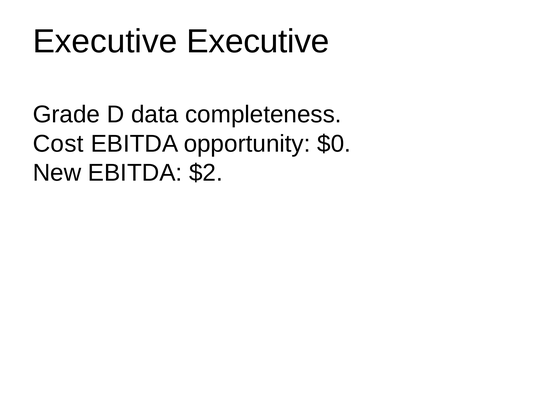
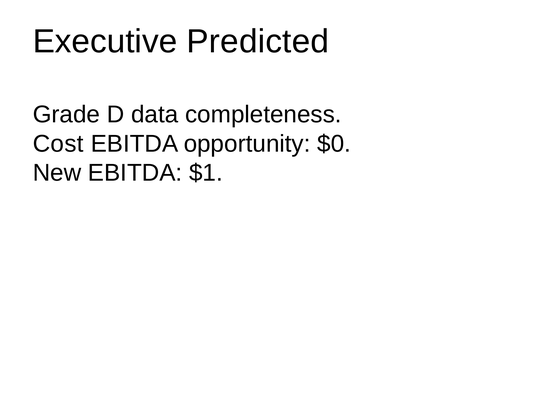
Executive Executive: Executive -> Predicted (258, 41)
$2: $2 -> $1 (206, 173)
